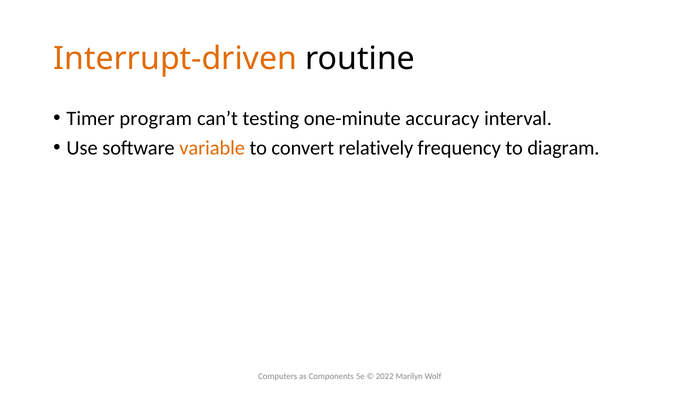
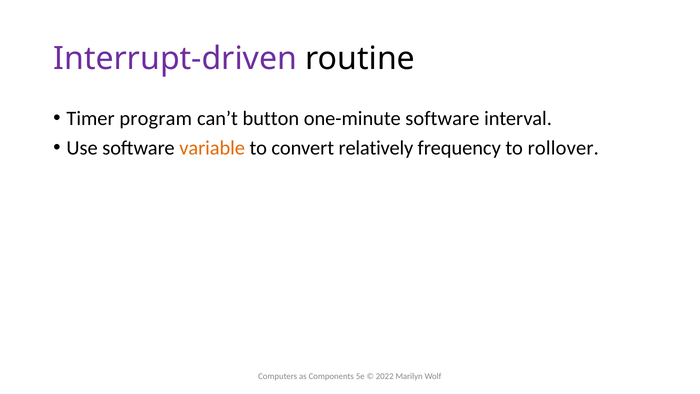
Interrupt-driven colour: orange -> purple (175, 59)
testing: testing -> button (271, 118)
one-minute accuracy: accuracy -> software (442, 118)
diagram: diagram -> rollover (563, 148)
